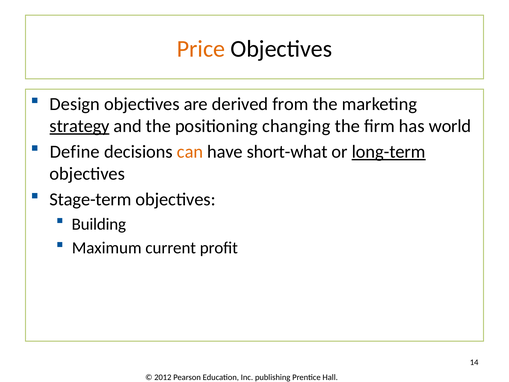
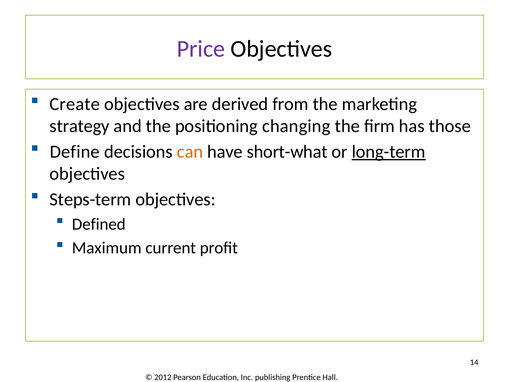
Price colour: orange -> purple (201, 49)
Design: Design -> Create (75, 104)
strategy underline: present -> none (80, 126)
world: world -> those (450, 126)
Stage-term: Stage-term -> Steps-term (90, 199)
Building: Building -> Defined (99, 224)
